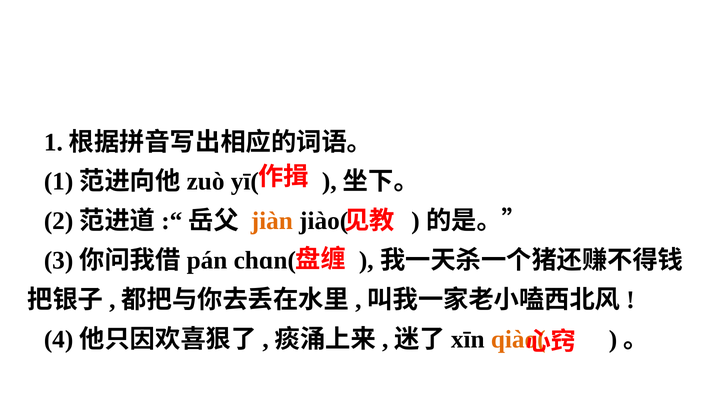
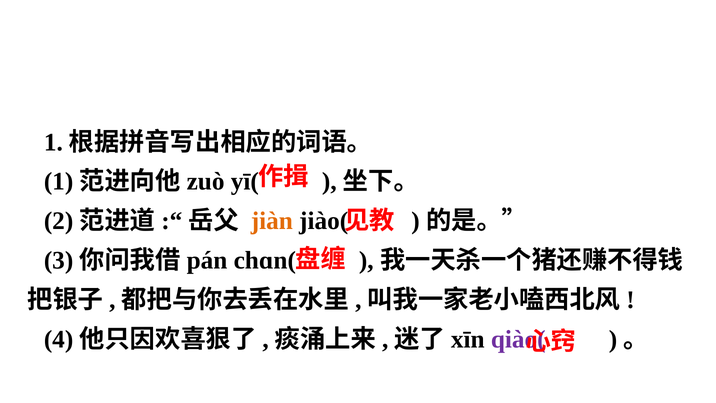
qiào( colour: orange -> purple (518, 339)
